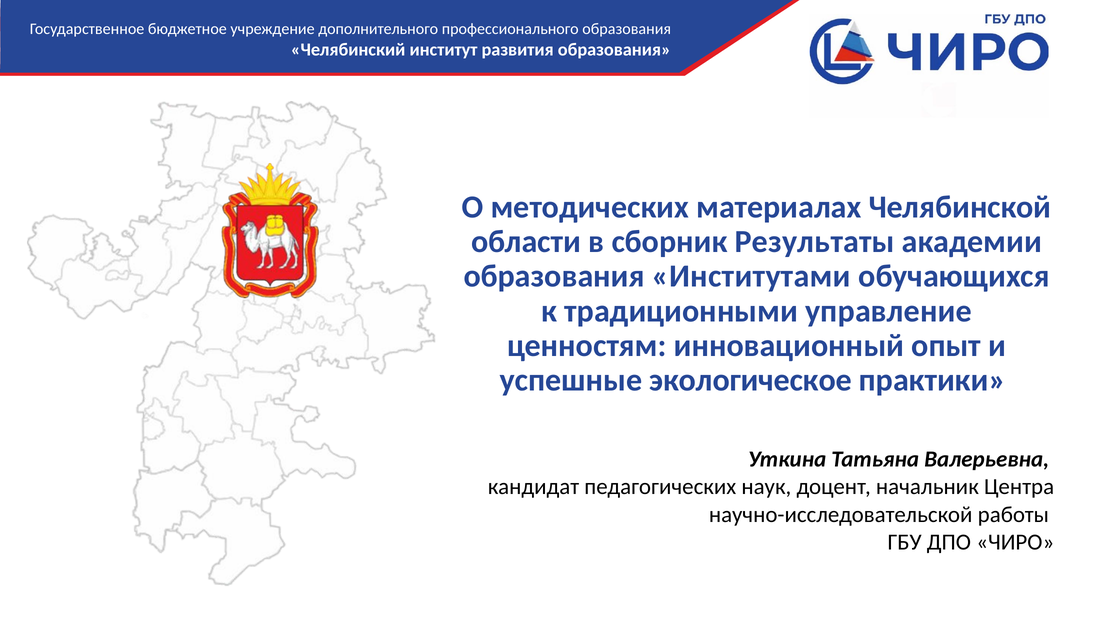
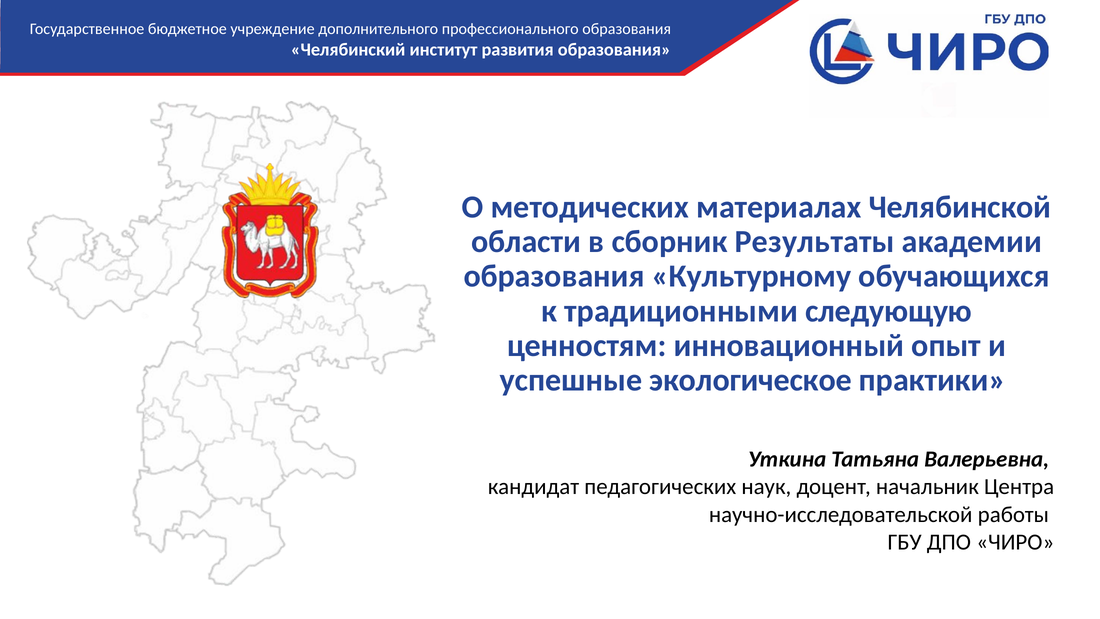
Институтами: Институтами -> Культурному (751, 276)
управление: управление -> следующую (889, 311)
